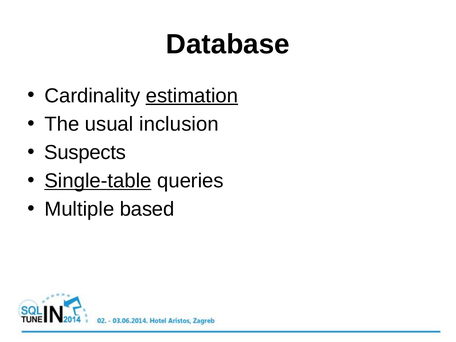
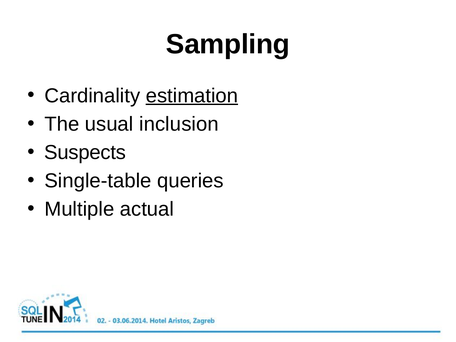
Database: Database -> Sampling (228, 44)
Single-table underline: present -> none (98, 181)
based: based -> actual (147, 209)
